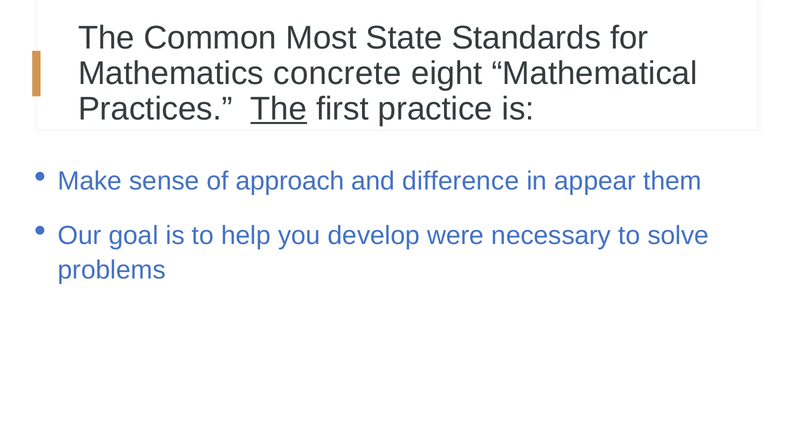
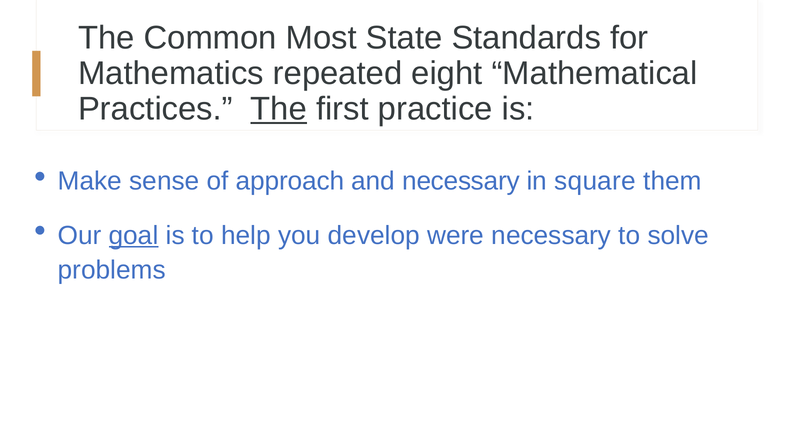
concrete: concrete -> repeated (338, 73)
and difference: difference -> necessary (461, 181)
appear: appear -> square (595, 181)
goal underline: none -> present (134, 236)
